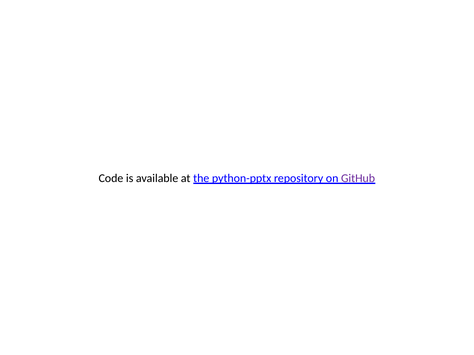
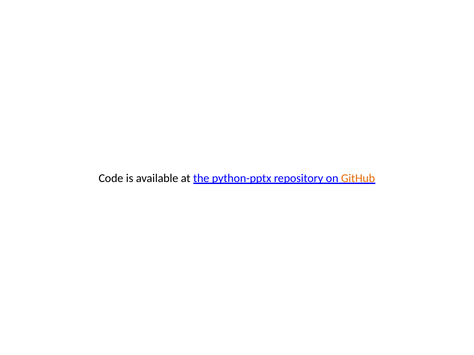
GitHub colour: purple -> orange (358, 178)
